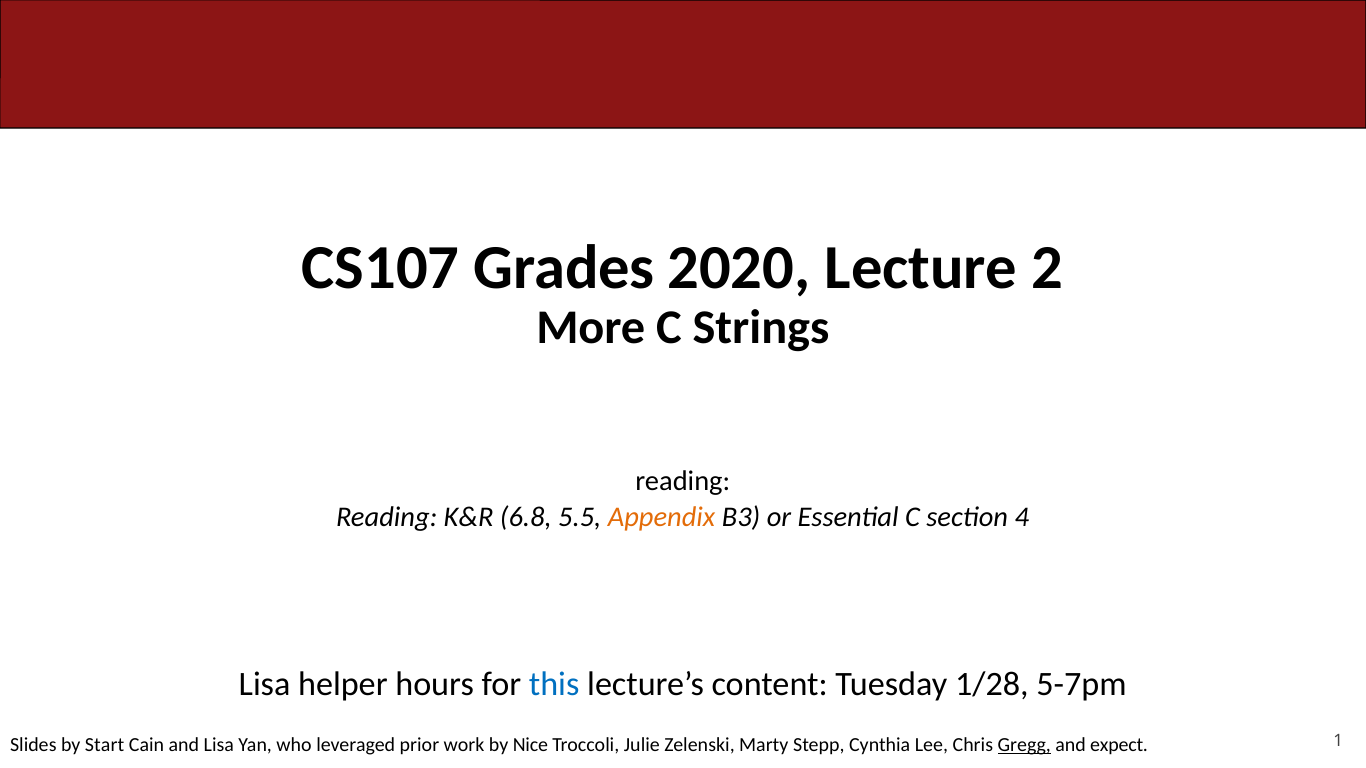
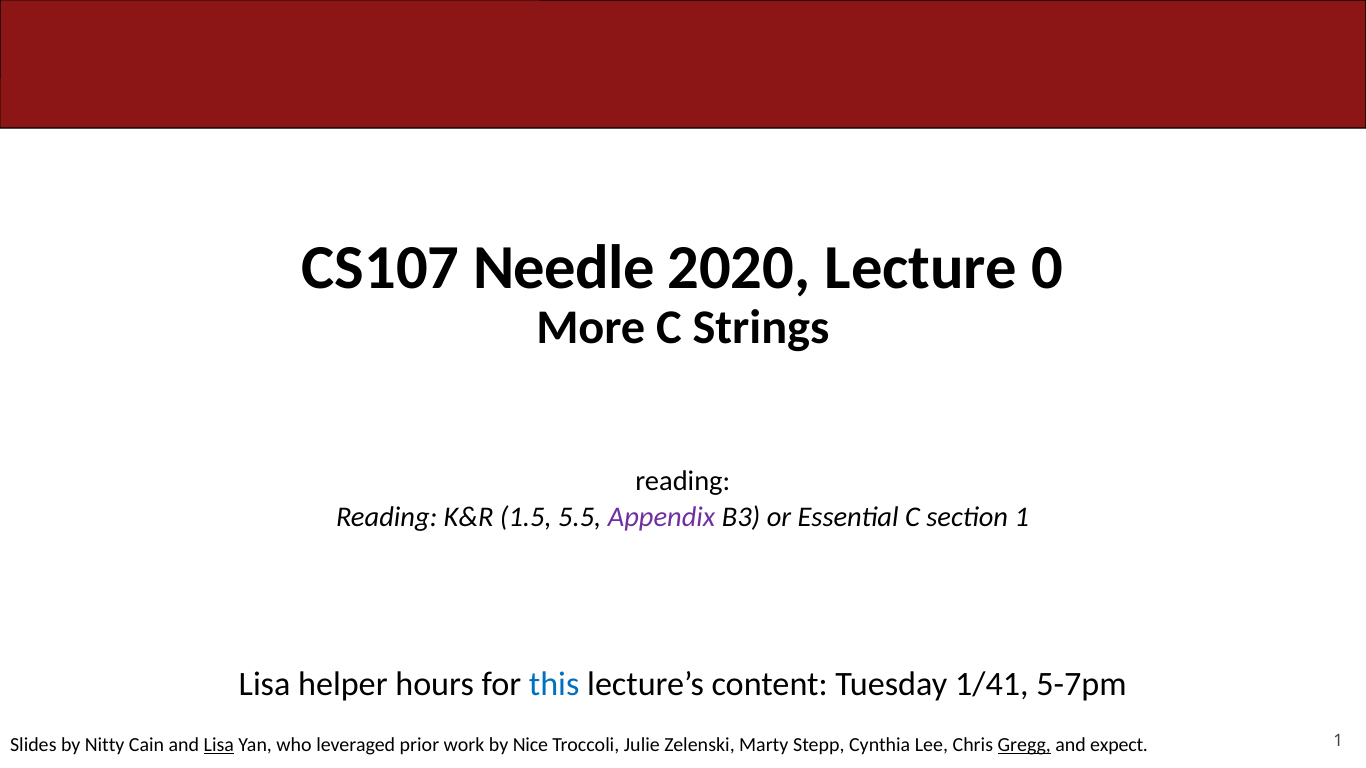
Grades: Grades -> Needle (564, 268)
2: 2 -> 0 (1047, 268)
6.8: 6.8 -> 1.5 (526, 517)
Appendix colour: orange -> purple (662, 517)
section 4: 4 -> 1 (1022, 517)
1/28: 1/28 -> 1/41 (992, 685)
Start: Start -> Nitty (105, 745)
Lisa underline: none -> present (219, 745)
